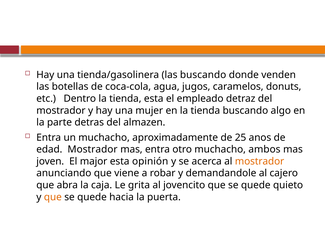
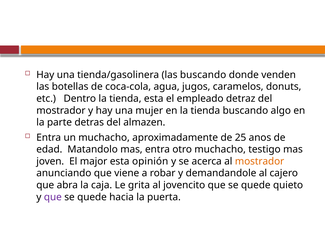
edad Mostrador: Mostrador -> Matandolo (93, 149)
ambos: ambos -> testigo (264, 149)
que colour: orange -> purple (53, 197)
